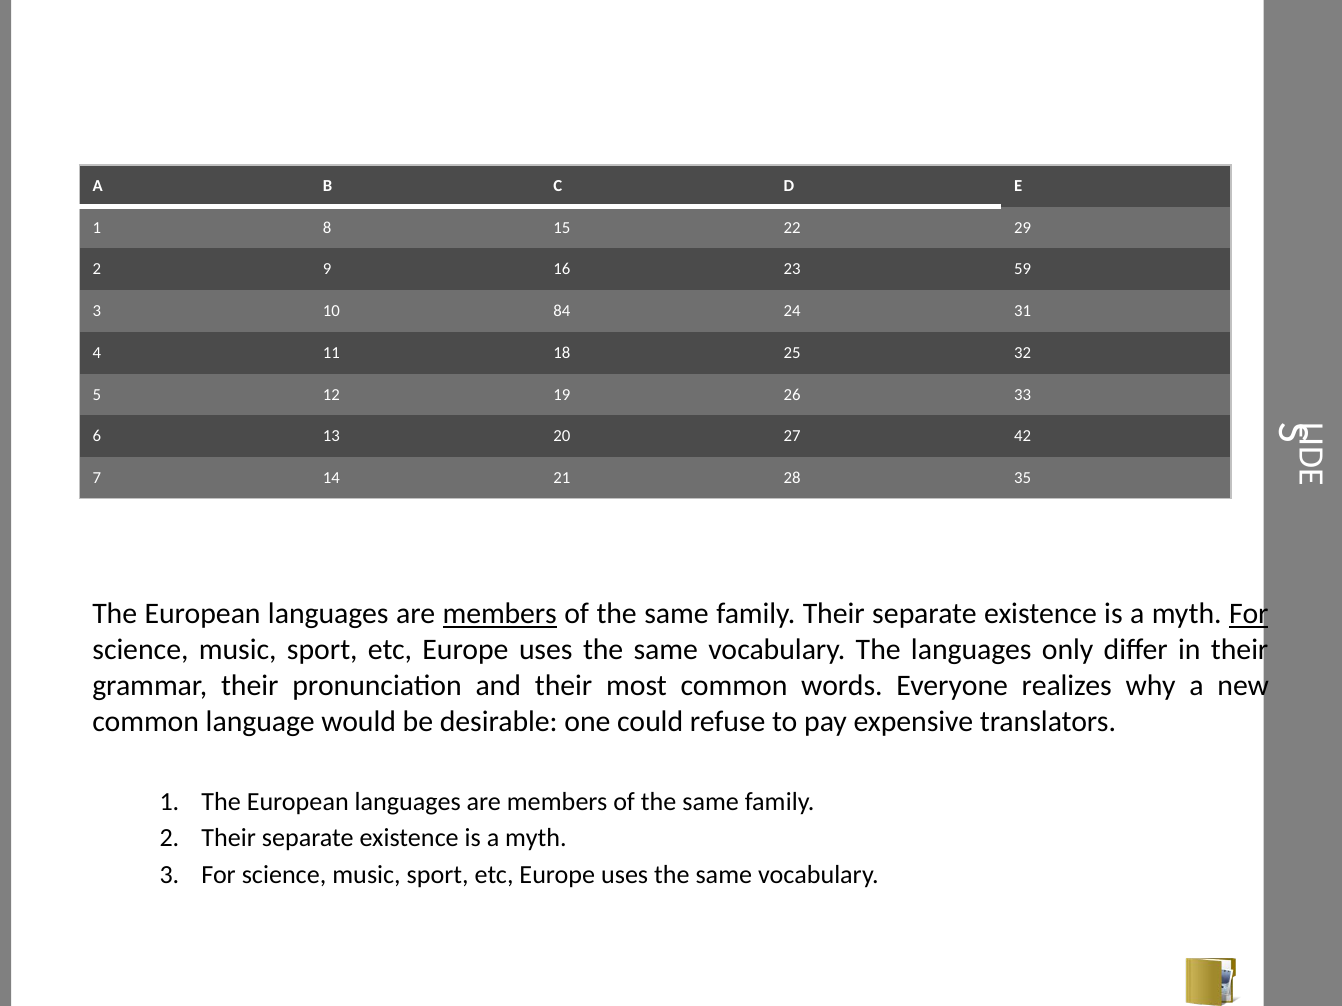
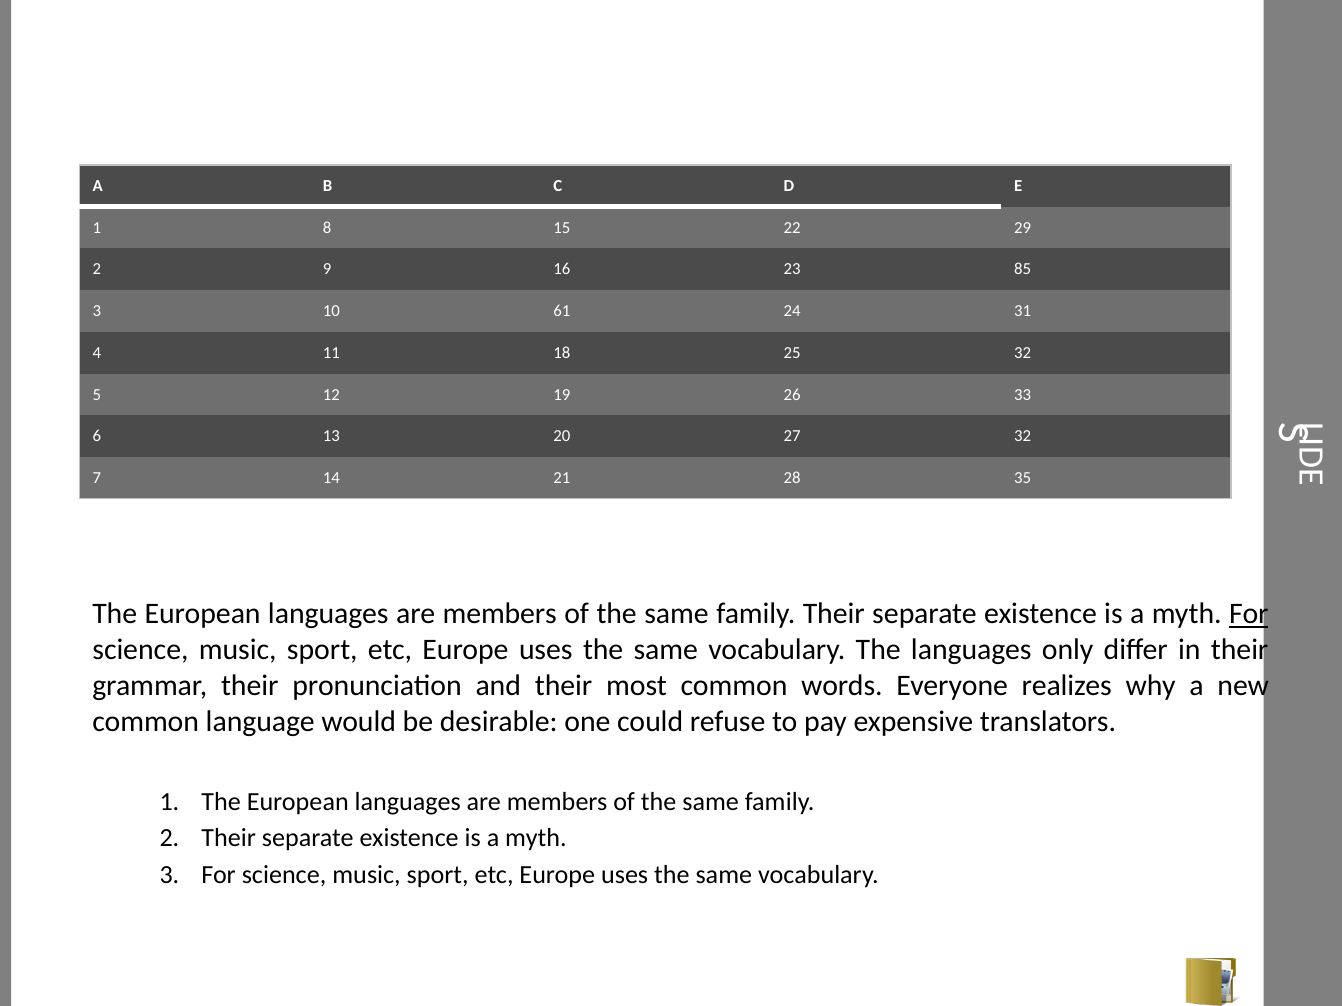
59: 59 -> 85 (1023, 270)
84: 84 -> 61 (562, 311)
27 42: 42 -> 32 (1023, 437)
members underline: present -> none (500, 614)
